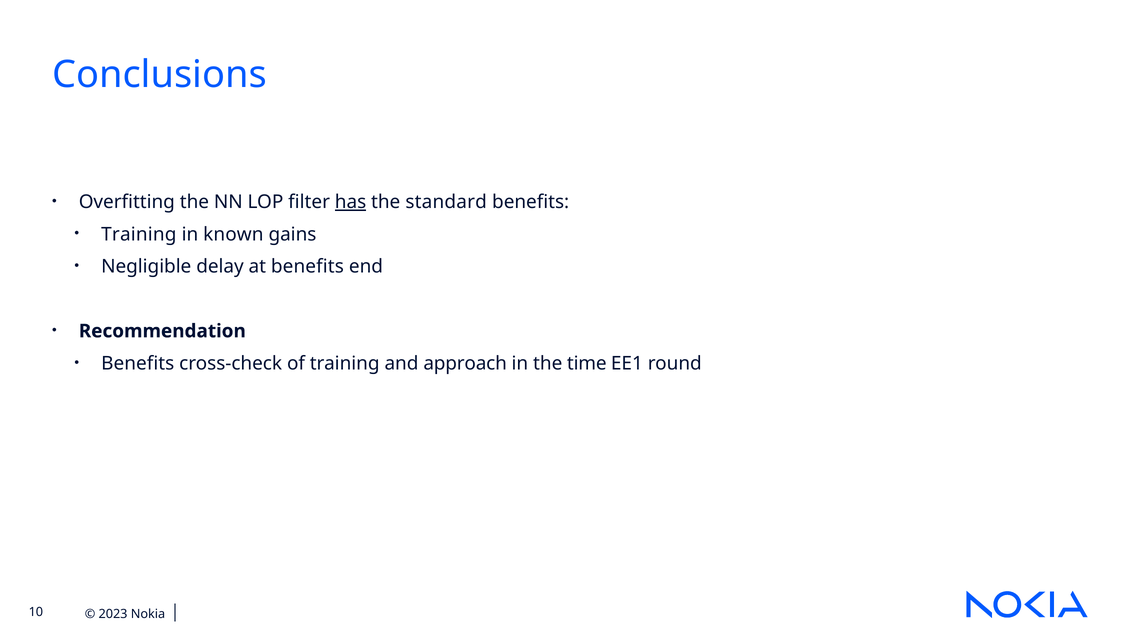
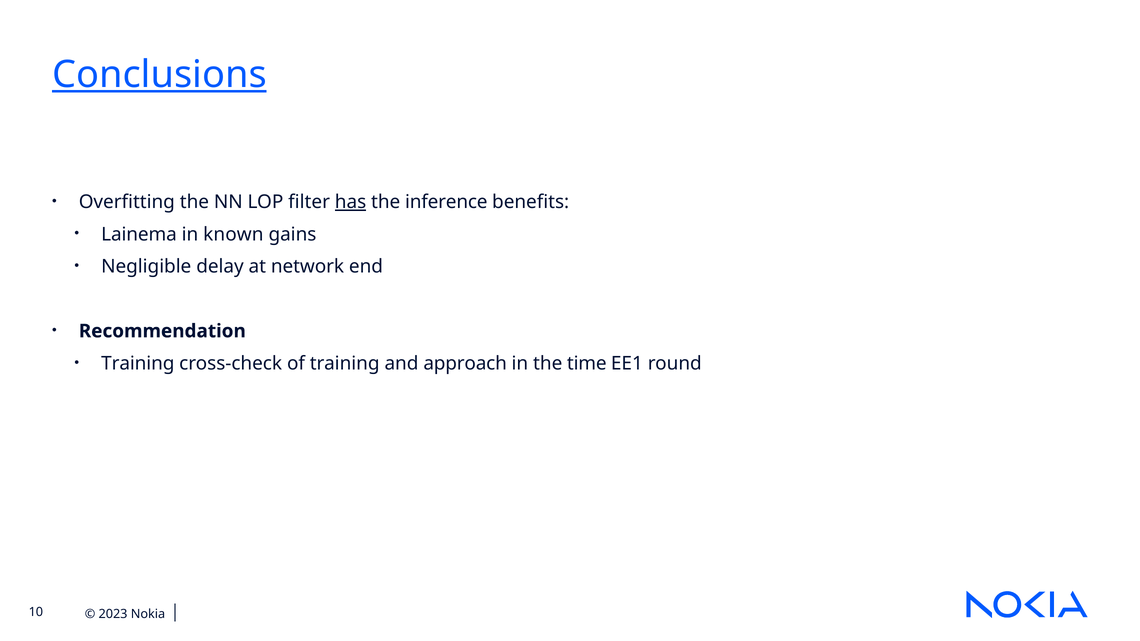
Conclusions underline: none -> present (159, 75)
standard: standard -> inference (446, 202)
Training: Training -> Lainema (139, 234)
at benefits: benefits -> network (308, 267)
Benefits: Benefits -> Training (138, 364)
